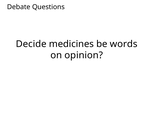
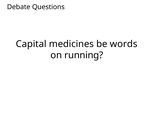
Decide: Decide -> Capital (31, 44)
opinion: opinion -> running (84, 55)
